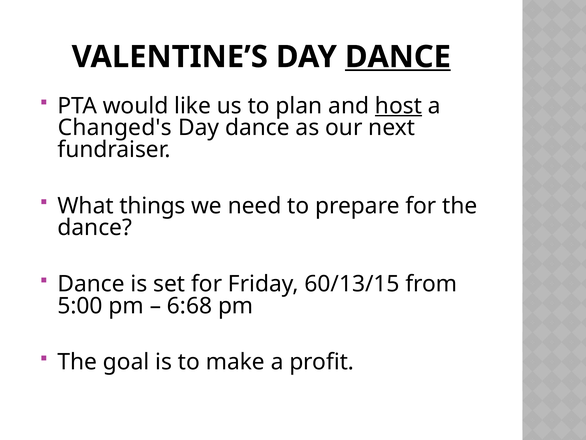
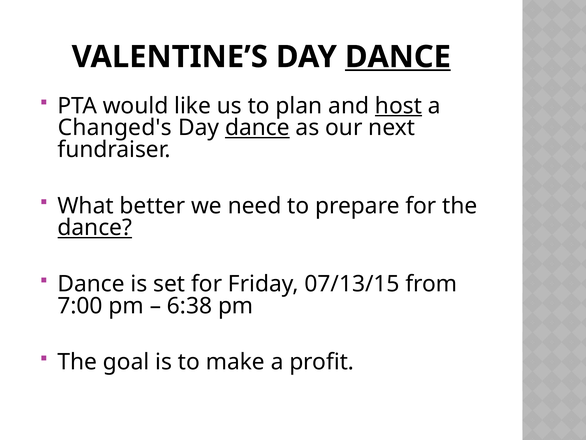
dance underline: none -> present (257, 128)
things: things -> better (152, 206)
dance underline: none -> present (95, 227)
60/13/15: 60/13/15 -> 07/13/15 (352, 284)
5:00: 5:00 -> 7:00 (80, 305)
6:68: 6:68 -> 6:38 (190, 305)
